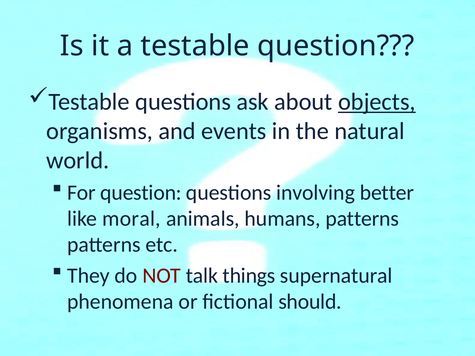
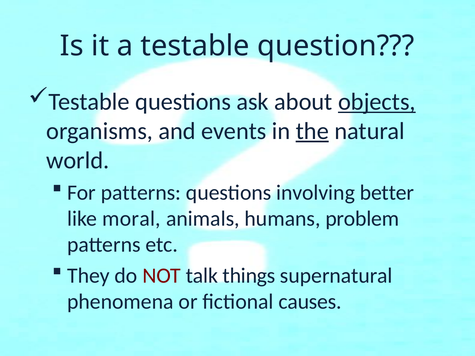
the underline: none -> present (312, 131)
For question: question -> patterns (141, 193)
humans patterns: patterns -> problem (362, 219)
should: should -> causes (310, 302)
